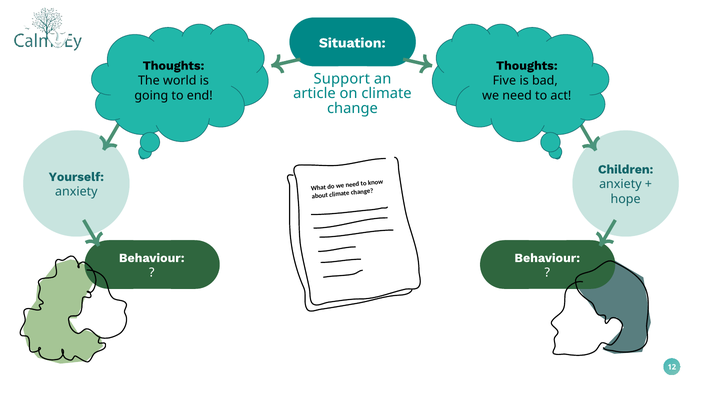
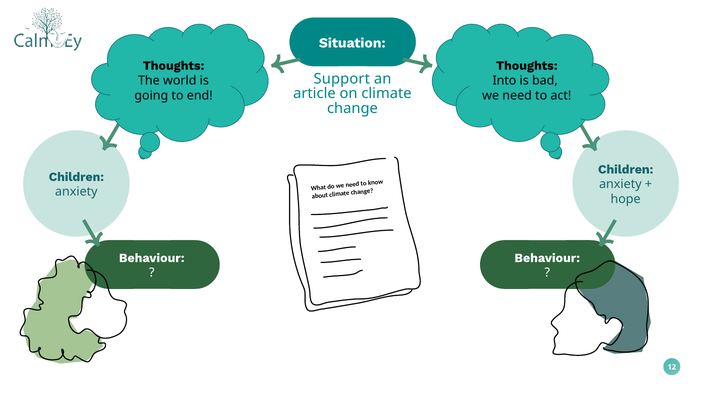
Five: Five -> Into (504, 81)
Yourself: Yourself -> Children (76, 177)
